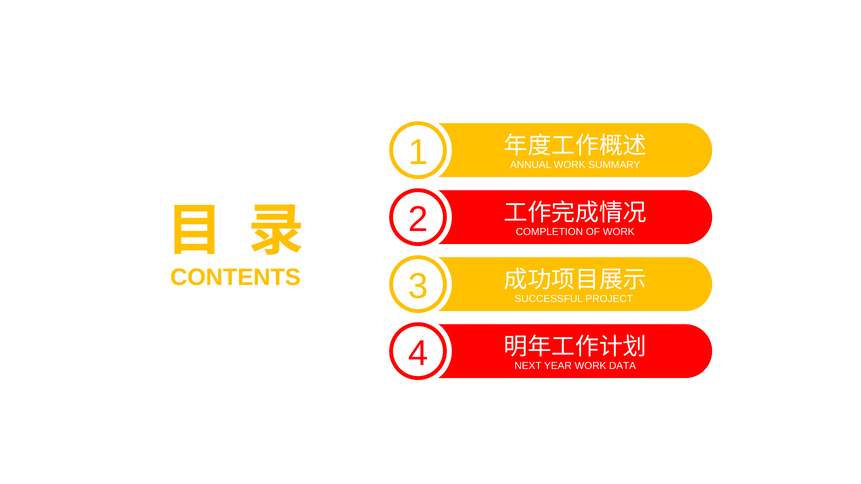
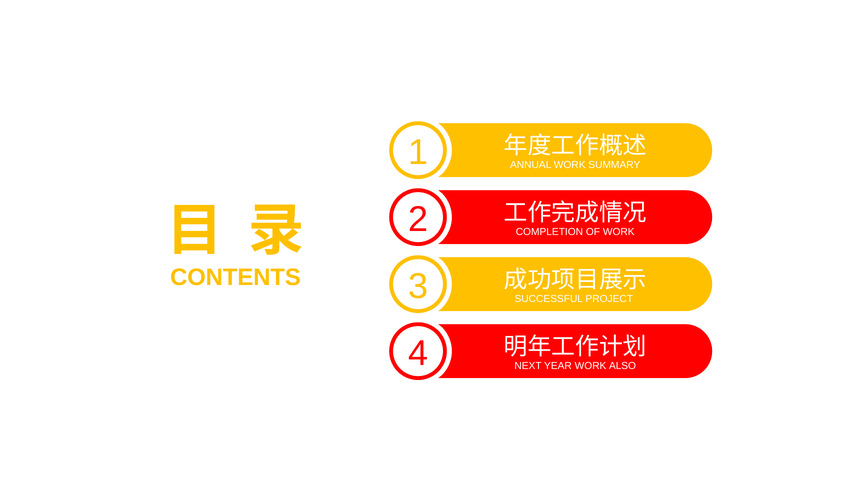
DATA: DATA -> ALSO (623, 366)
